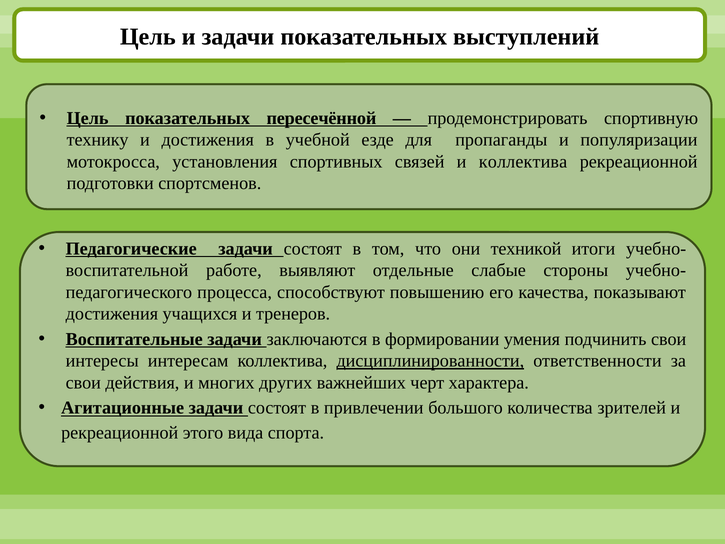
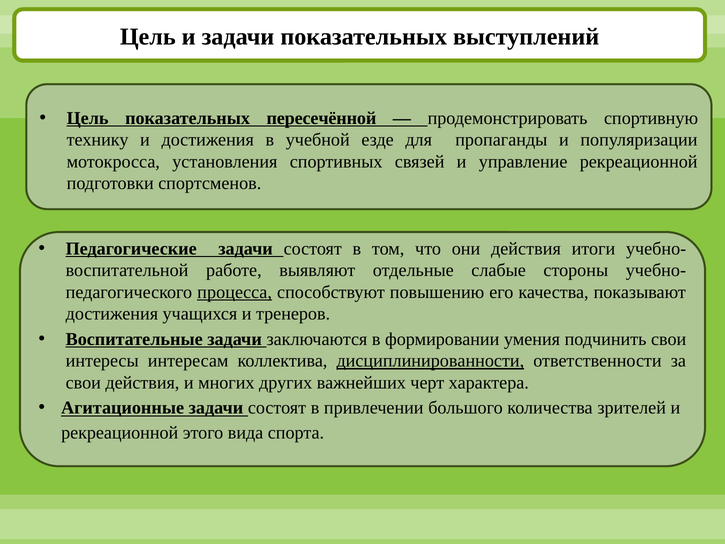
и коллектива: коллектива -> управление (523, 162)
они техникой: техникой -> действия (526, 248)
процесса underline: none -> present (235, 292)
